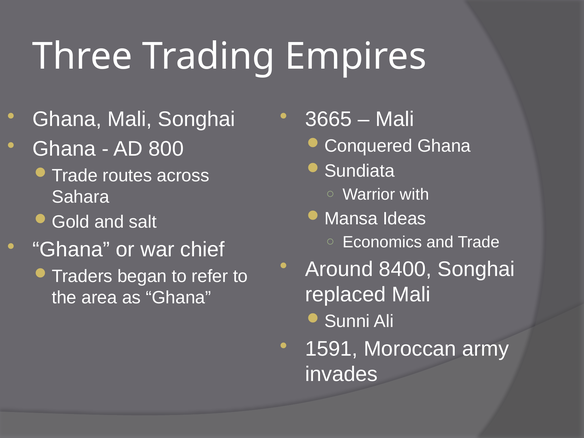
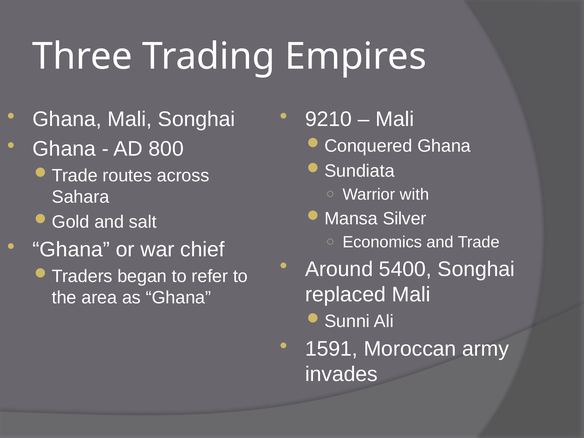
3665: 3665 -> 9210 (329, 119)
Ideas: Ideas -> Silver (405, 219)
8400: 8400 -> 5400 (405, 269)
